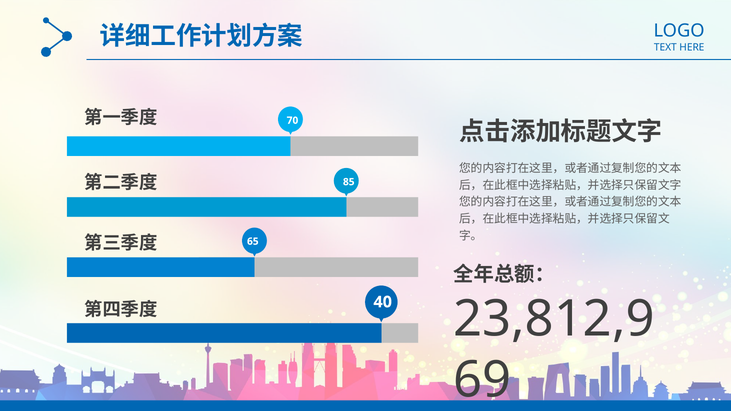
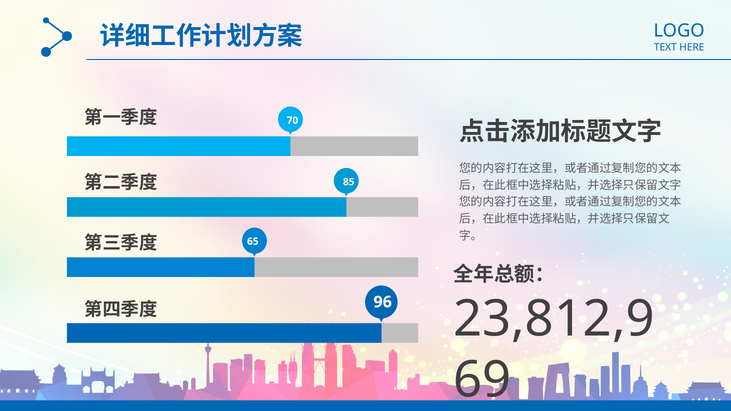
40: 40 -> 96 (383, 302)
